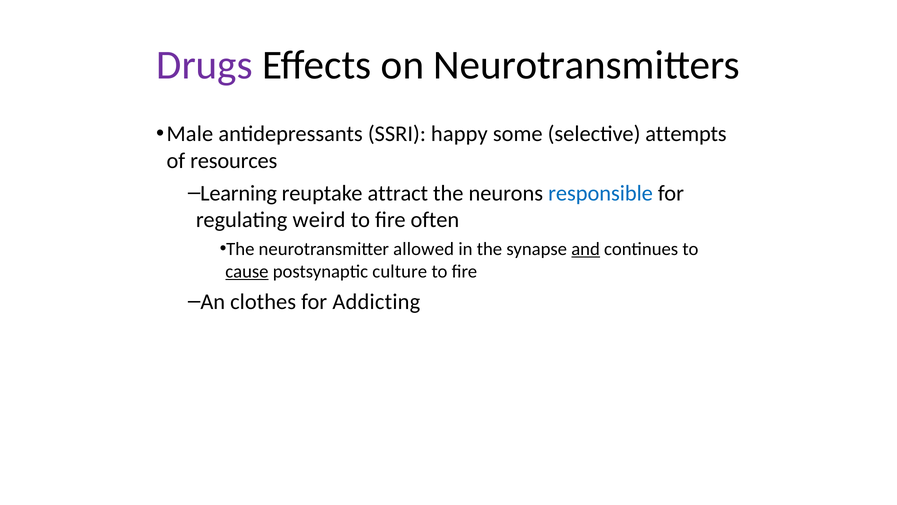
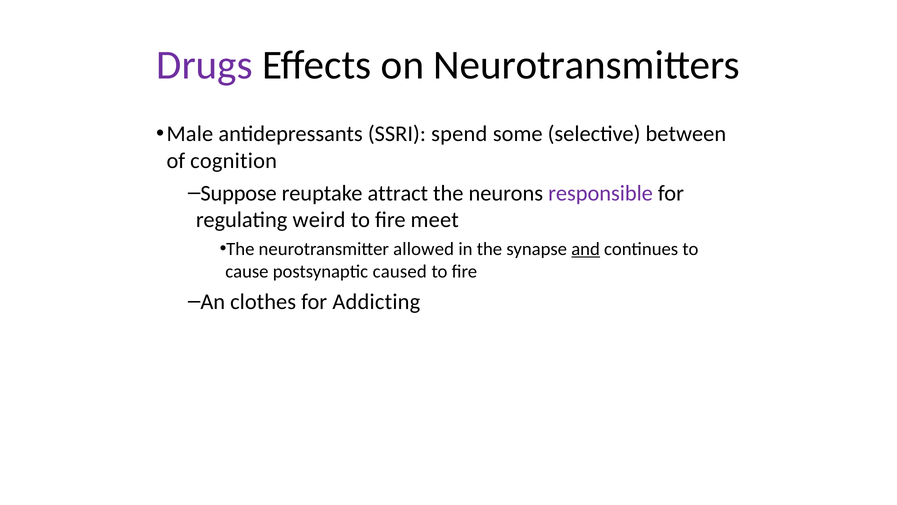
happy: happy -> spend (459, 134)
attempts: attempts -> between (686, 134)
resources: resources -> cognition (234, 161)
Learning: Learning -> Suppose (239, 193)
responsible colour: blue -> purple (601, 193)
often: often -> meet (435, 220)
cause underline: present -> none (247, 271)
culture: culture -> caused (400, 271)
